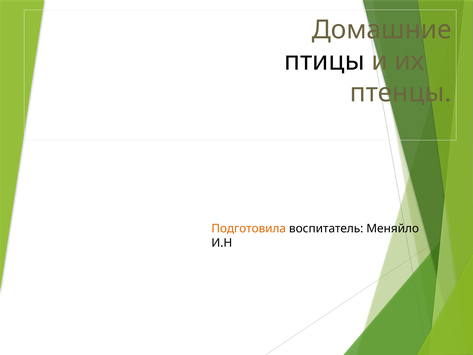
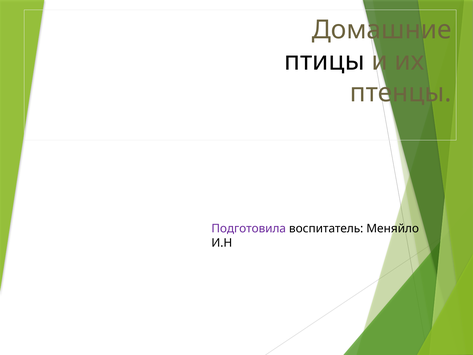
Подготовила colour: orange -> purple (249, 229)
